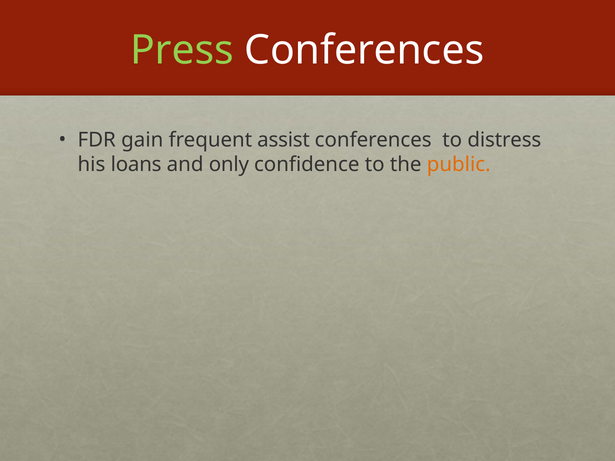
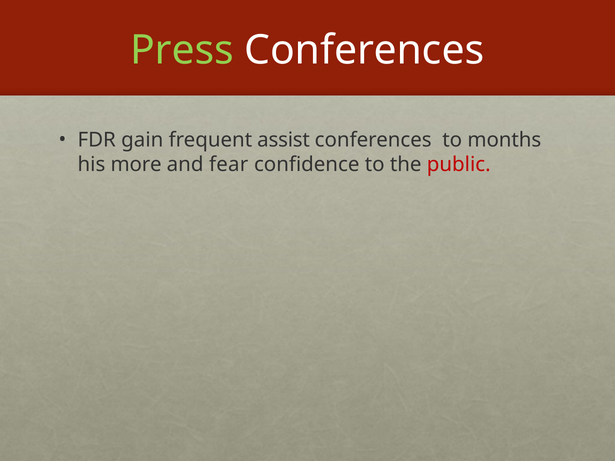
distress: distress -> months (504, 140)
loans: loans -> more (136, 164)
only: only -> fear (229, 164)
public colour: orange -> red (459, 164)
